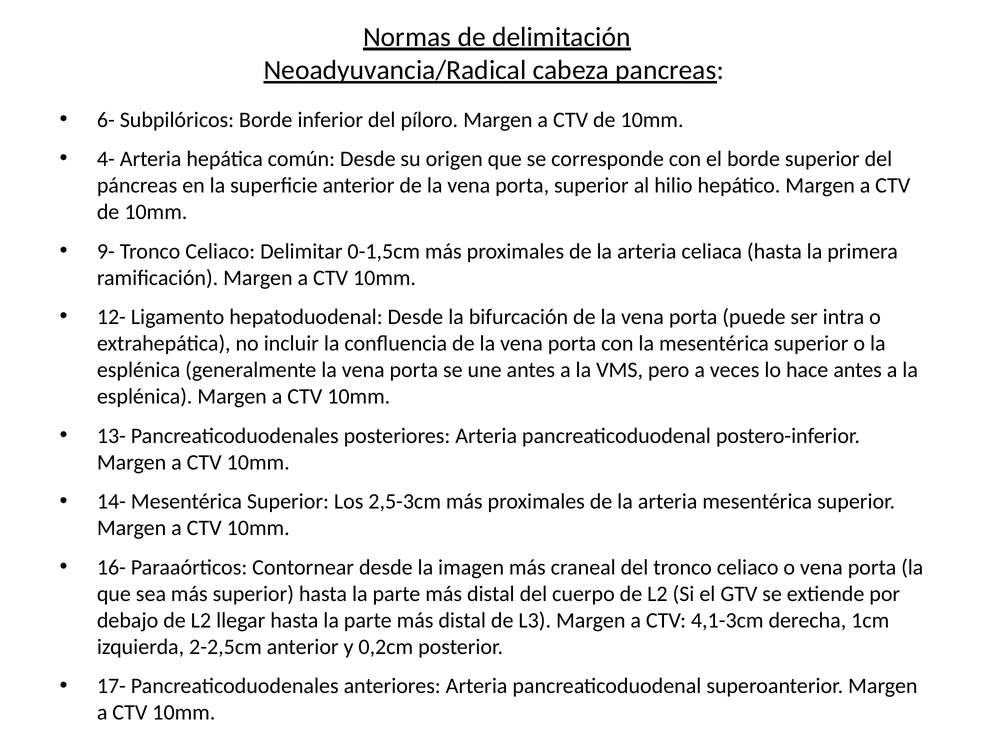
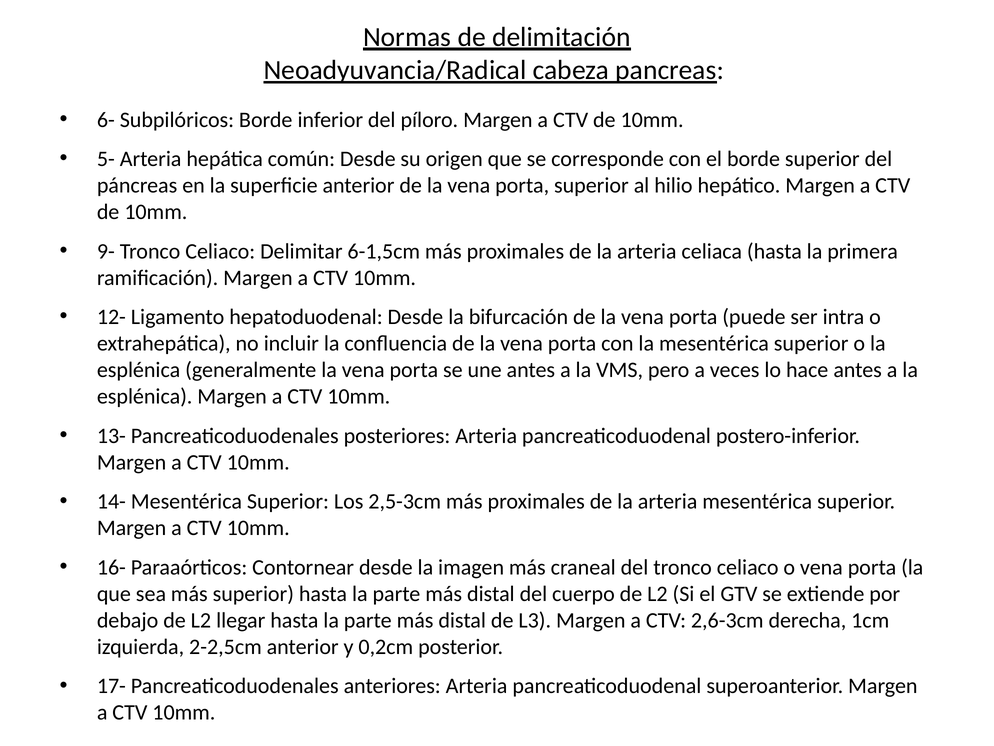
4-: 4- -> 5- (106, 159)
0-1,5cm: 0-1,5cm -> 6-1,5cm (384, 251)
4,1-3cm: 4,1-3cm -> 2,6-3cm (727, 620)
